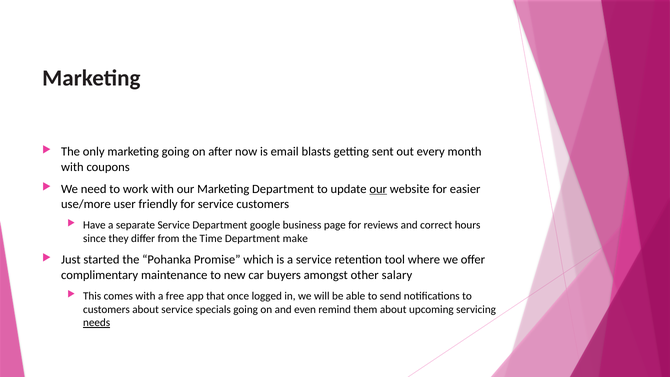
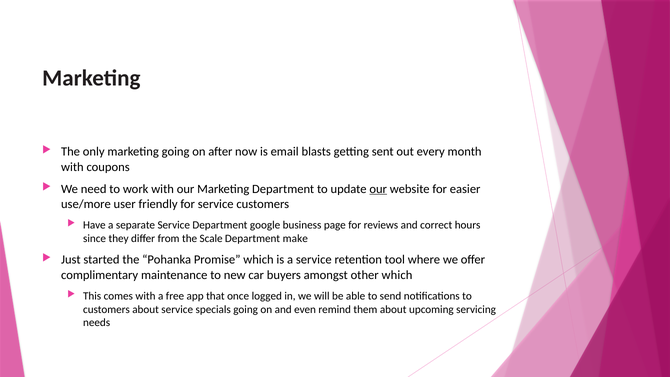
Time: Time -> Scale (211, 238)
other salary: salary -> which (397, 275)
needs underline: present -> none (97, 323)
